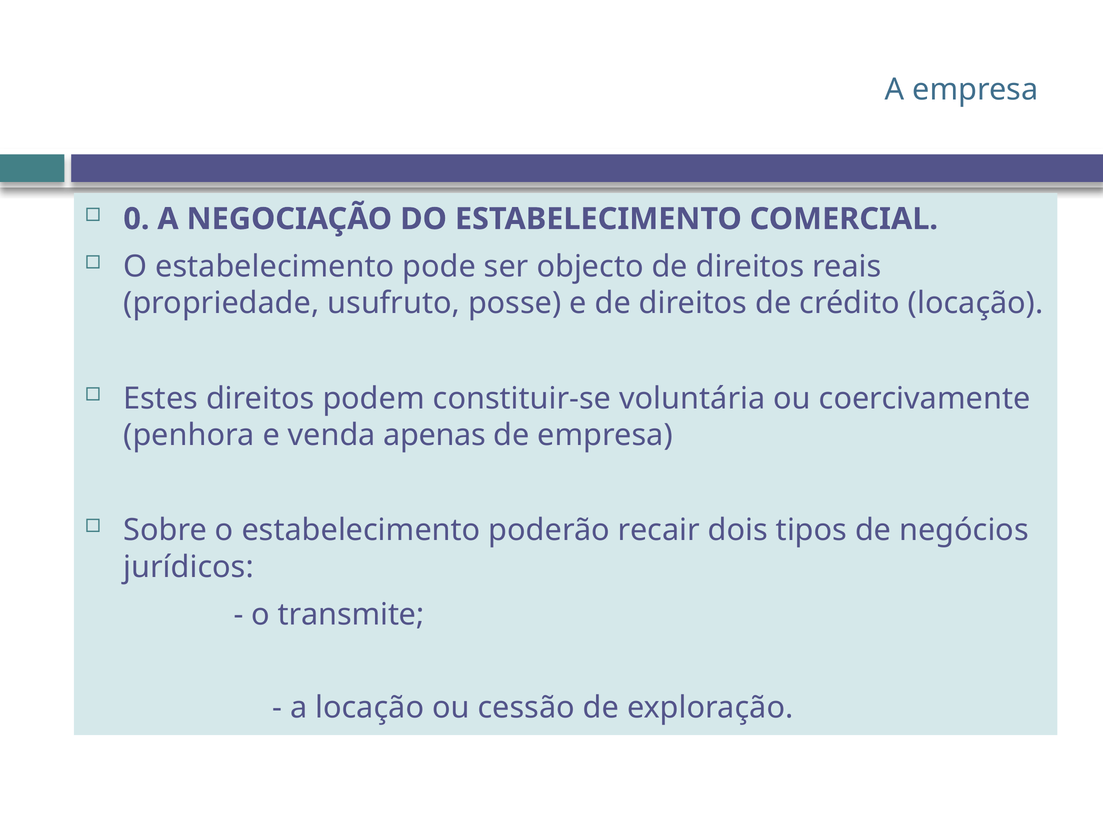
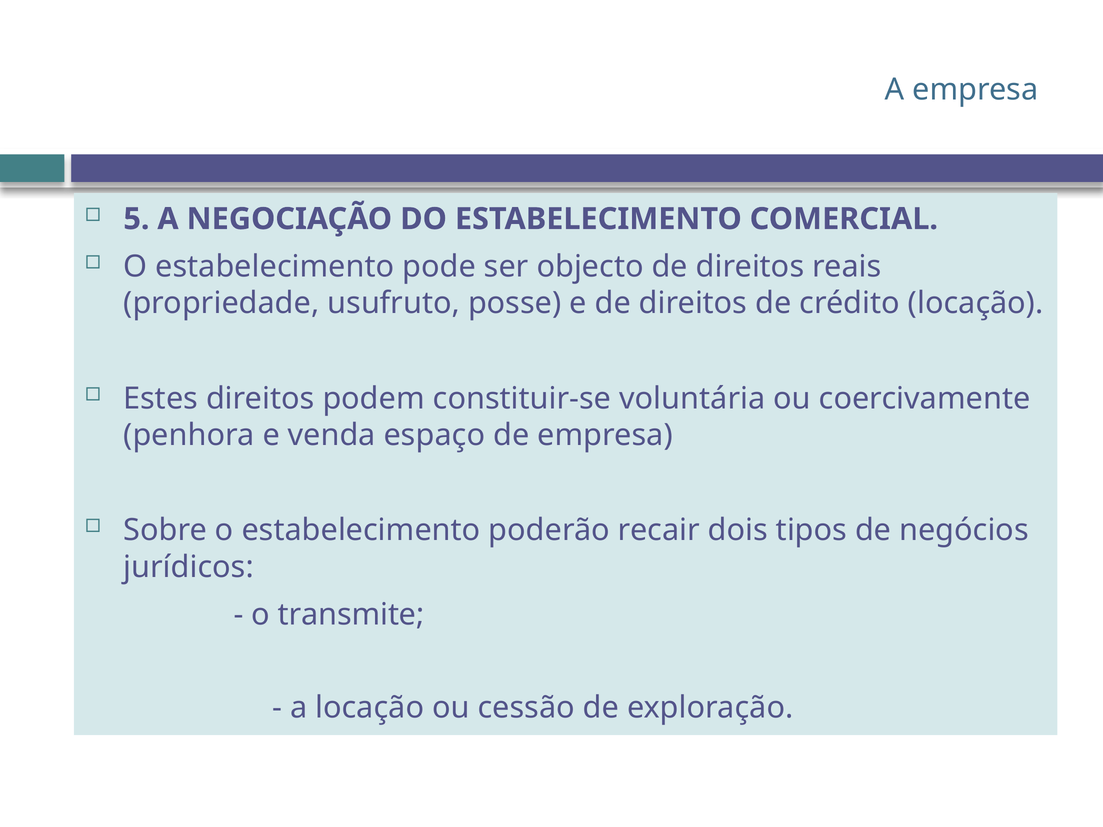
0: 0 -> 5 (136, 219)
apenas: apenas -> espaço (434, 435)
